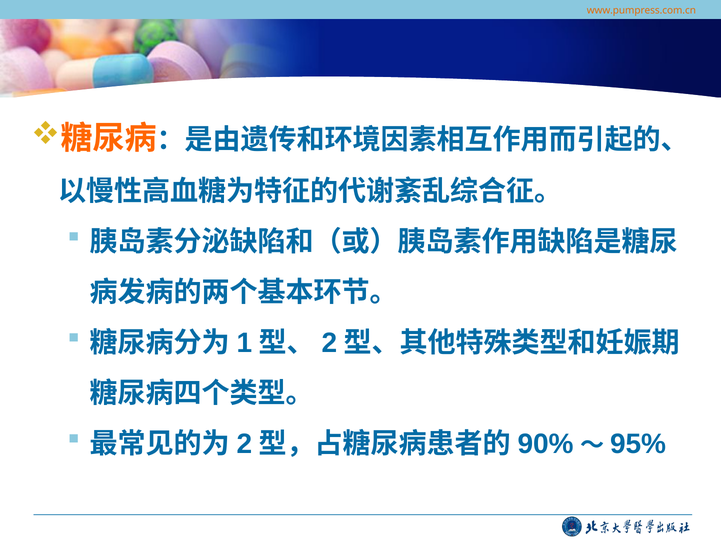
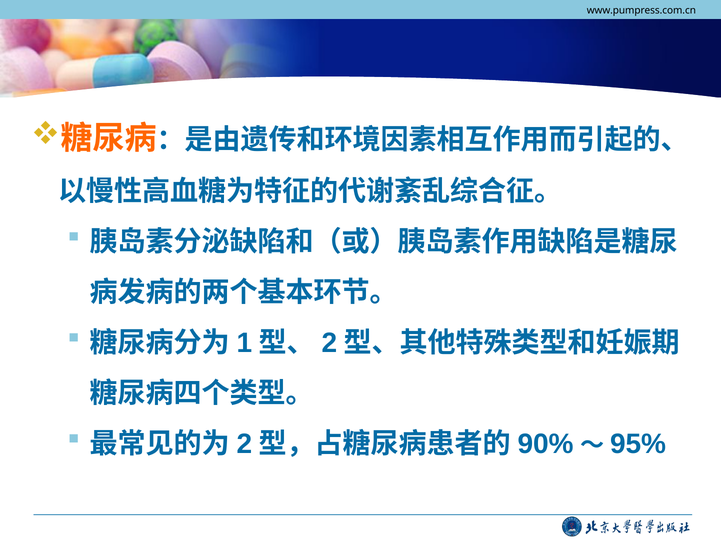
www.pumpress.com.cn colour: orange -> black (641, 10)
